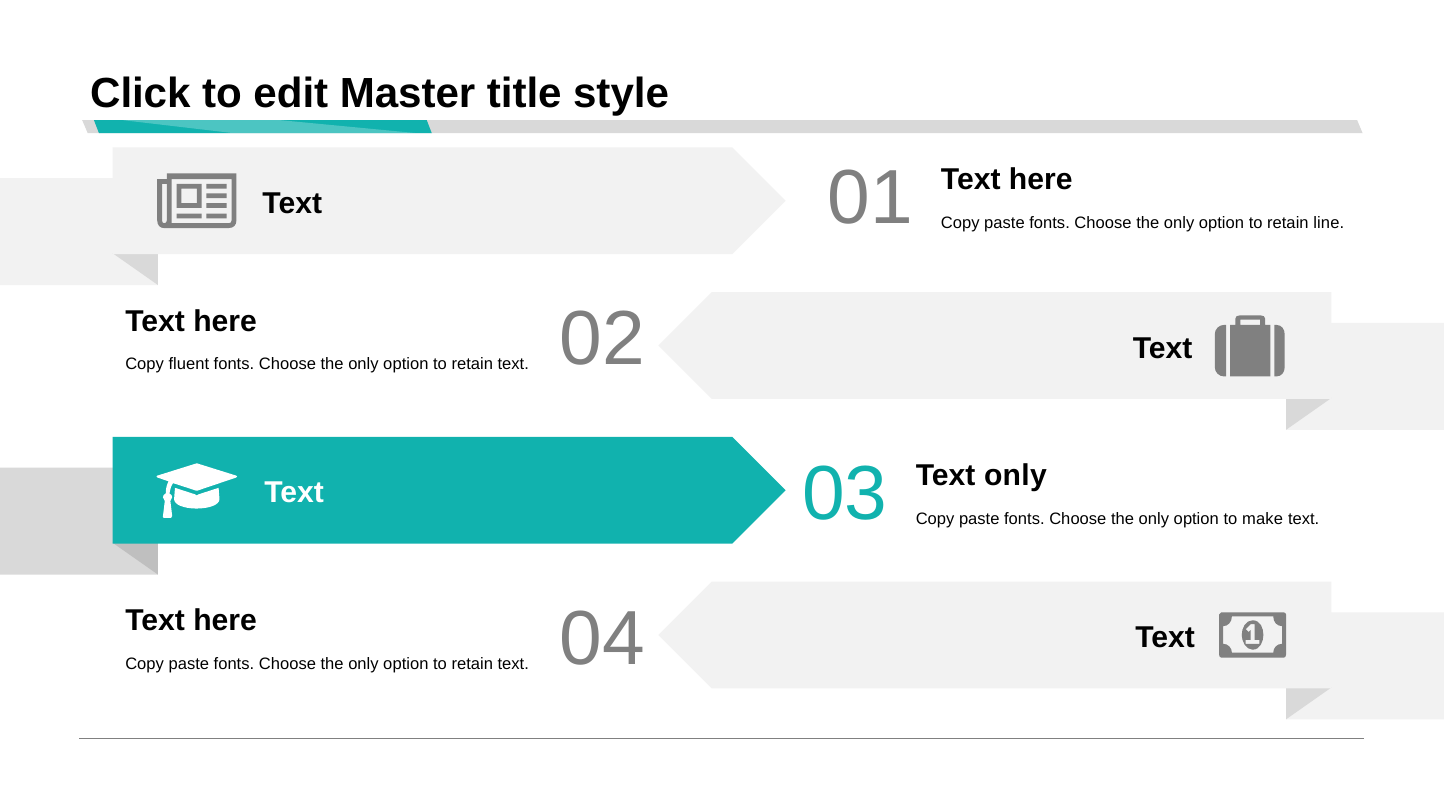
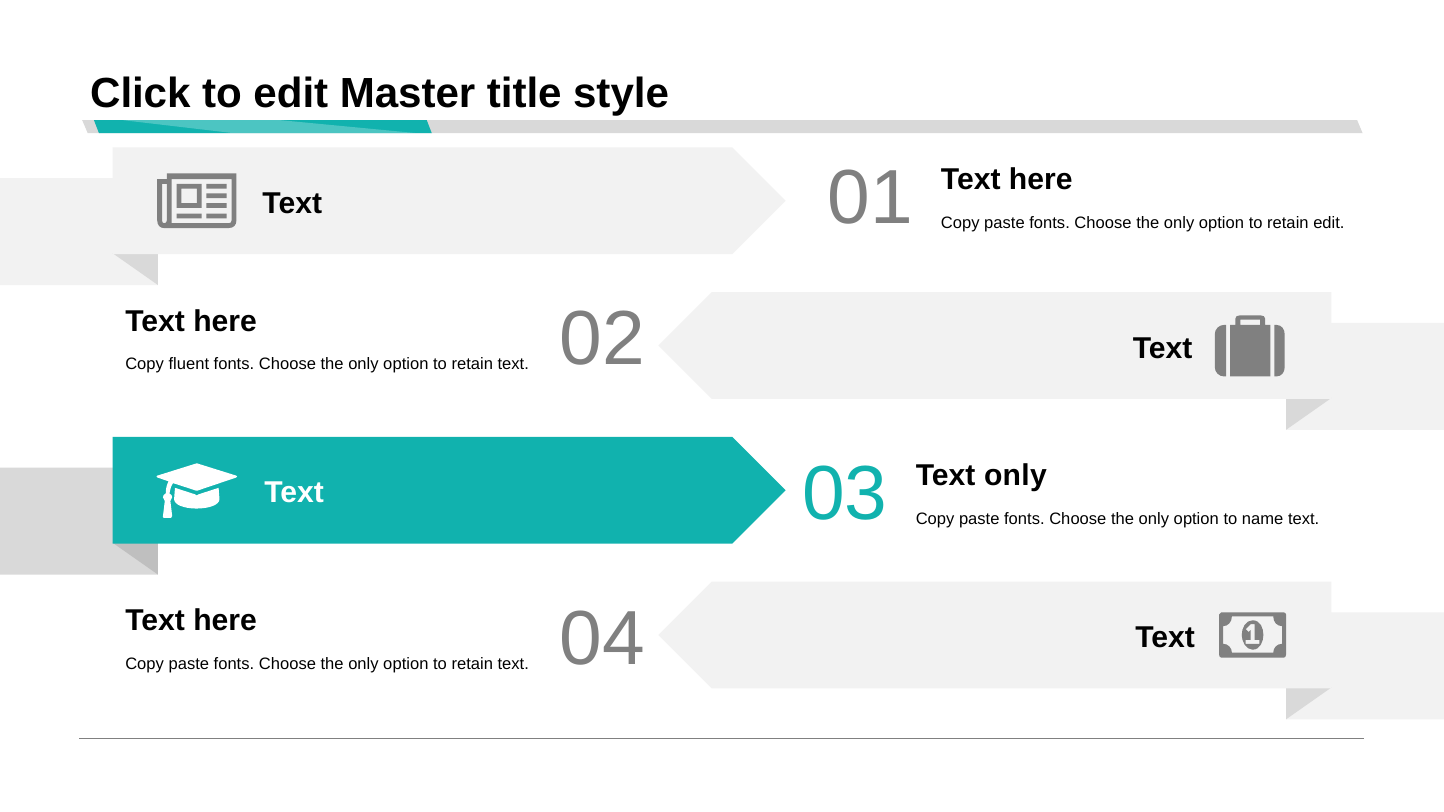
retain line: line -> edit (1329, 223)
make: make -> name (1263, 519)
